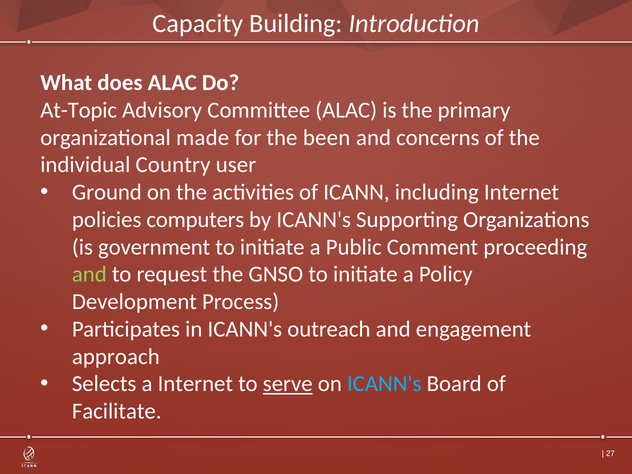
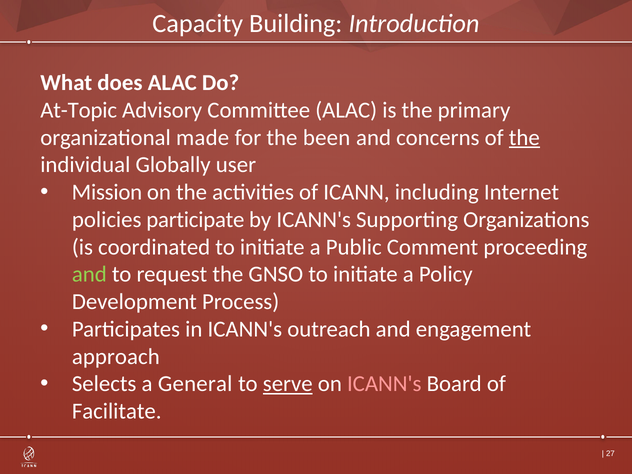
the underline: none -> present (524, 138)
Country: Country -> Globally (173, 165)
Ground: Ground -> Mission (107, 192)
computers: computers -> participate (195, 220)
government: government -> coordinated (154, 247)
a Internet: Internet -> General (195, 384)
ICANN's colour: light blue -> pink (384, 384)
